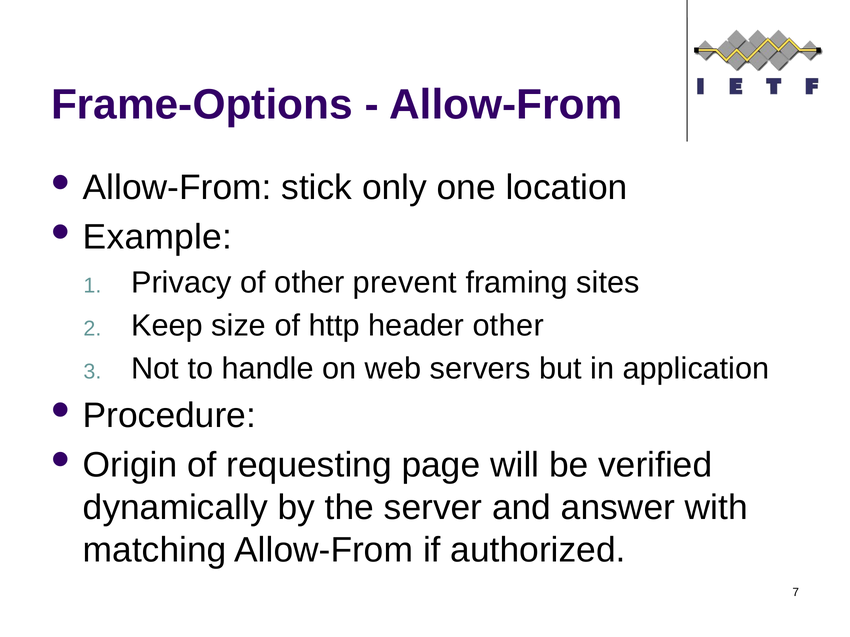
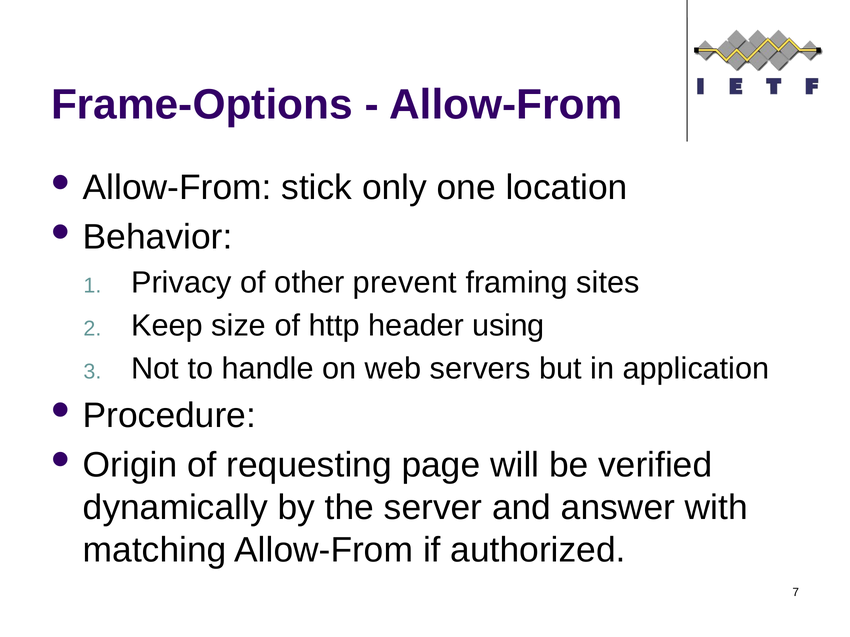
Example: Example -> Behavior (158, 237)
header other: other -> using (508, 326)
